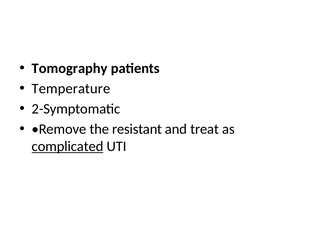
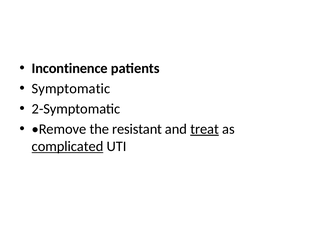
Tomography: Tomography -> Incontinence (70, 68)
Temperature: Temperature -> Symptomatic (71, 88)
treat underline: none -> present (205, 129)
